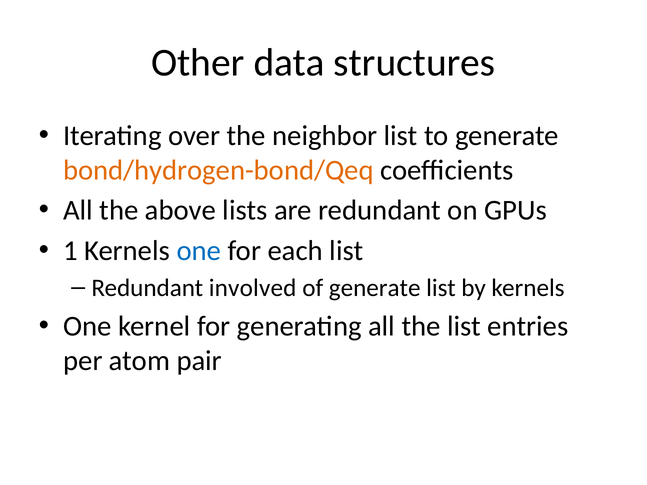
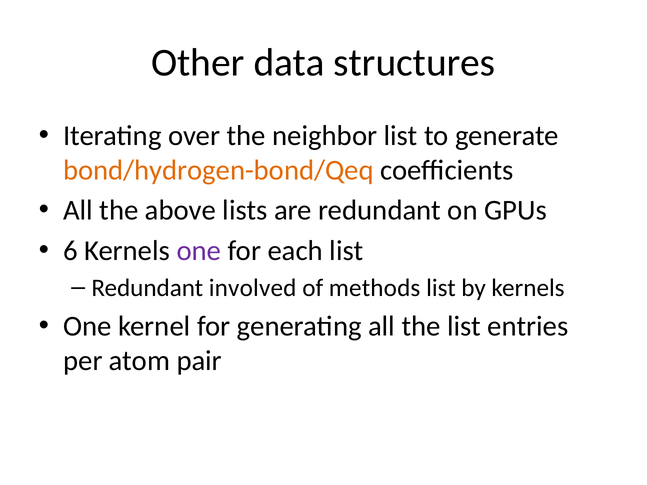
1: 1 -> 6 (70, 251)
one colour: blue -> purple (199, 251)
of generate: generate -> methods (375, 288)
